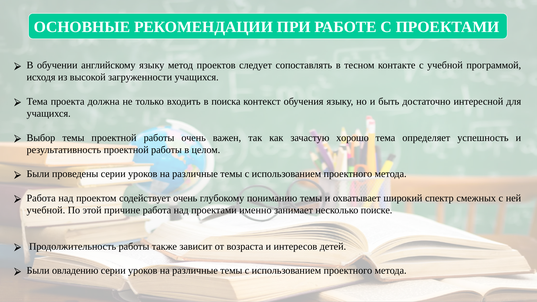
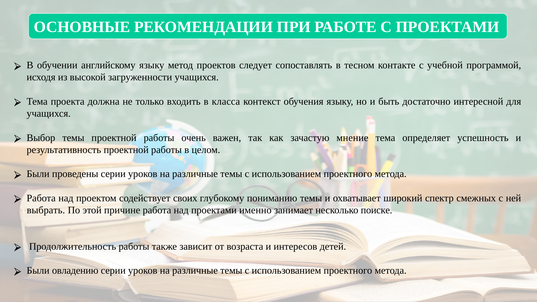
поиска: поиска -> класса (226, 101)
хорошо: хорошо -> мнение (352, 138)
содействует очень: очень -> своих (185, 198)
учебной: учебной -> выбрать (46, 210)
